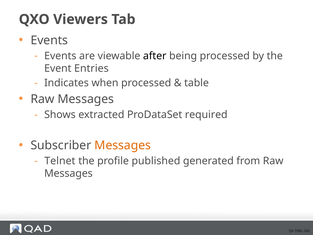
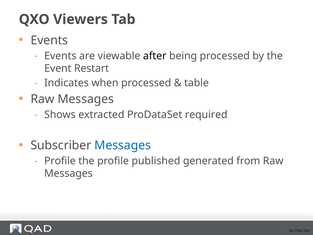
Entries: Entries -> Restart (92, 68)
Messages colour: orange -> blue (123, 145)
Telnet: Telnet -> Profile (60, 161)
